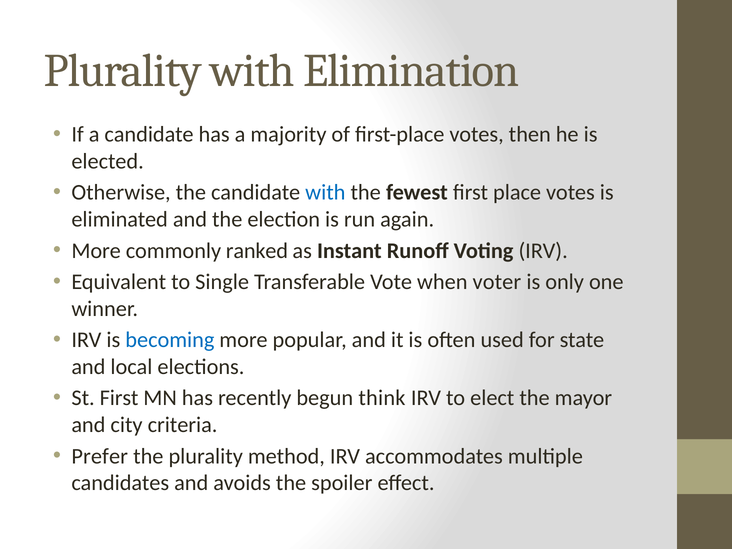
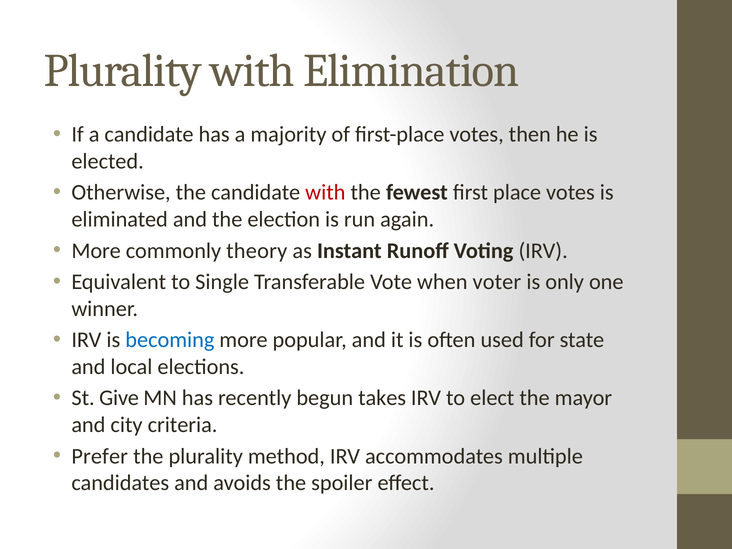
with colour: blue -> red (325, 193)
ranked: ranked -> theory (257, 251)
St First: First -> Give (119, 398)
think: think -> takes (382, 398)
